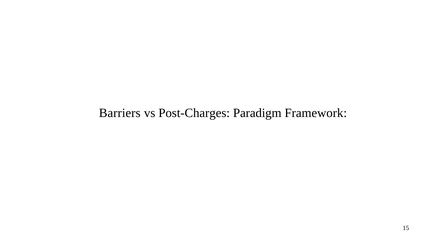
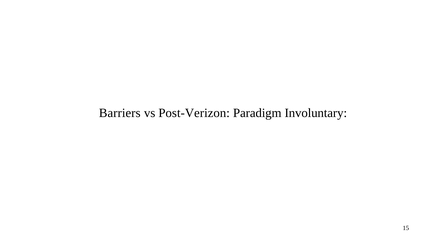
Post-Charges: Post-Charges -> Post-Verizon (194, 113)
Framework: Framework -> Involuntary (316, 113)
